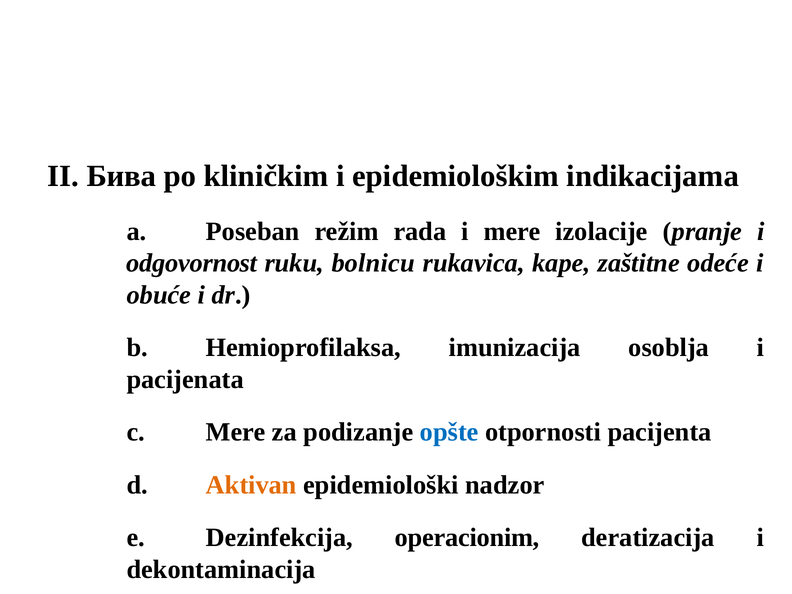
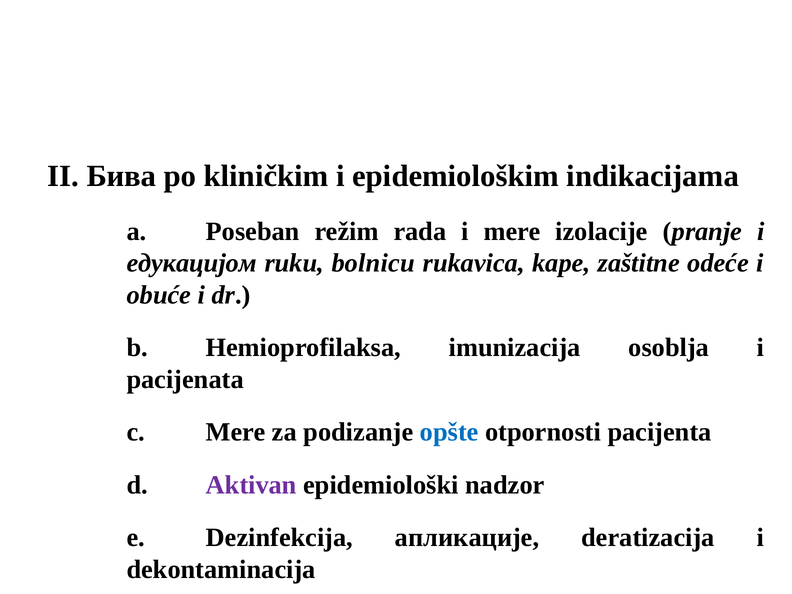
odgovornost: odgovornost -> едукацијом (192, 263)
Aktivan colour: orange -> purple (251, 485)
operacionim: operacionim -> апликације (467, 538)
